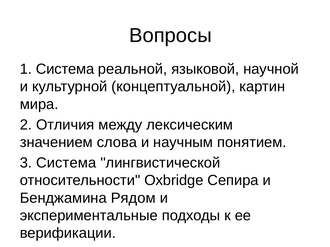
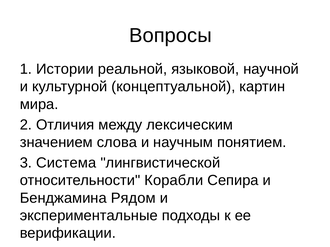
1 Система: Система -> Истории (65, 69)
Oxbridge: Oxbridge -> Корабли (174, 181)
